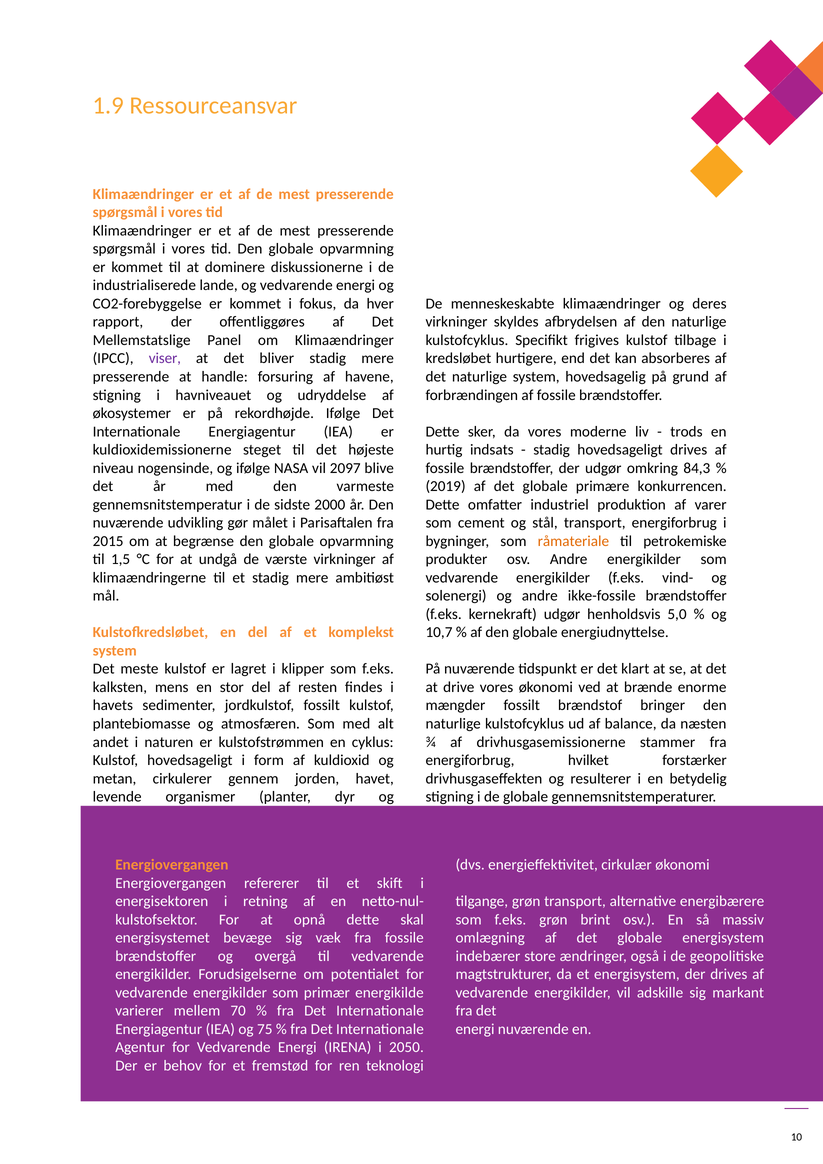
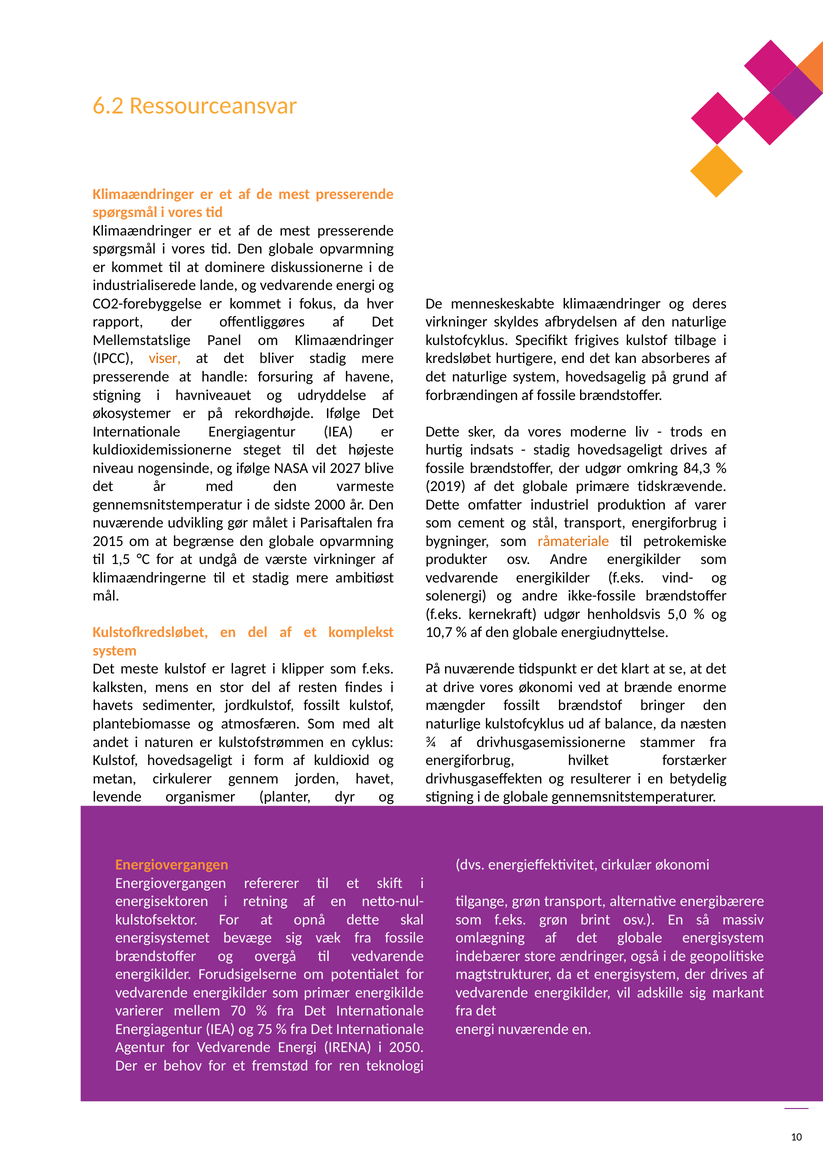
1.9: 1.9 -> 6.2 (108, 105)
viser colour: purple -> orange (165, 358)
2097: 2097 -> 2027 (345, 468)
konkurrencen: konkurrencen -> tidskrævende (682, 486)
